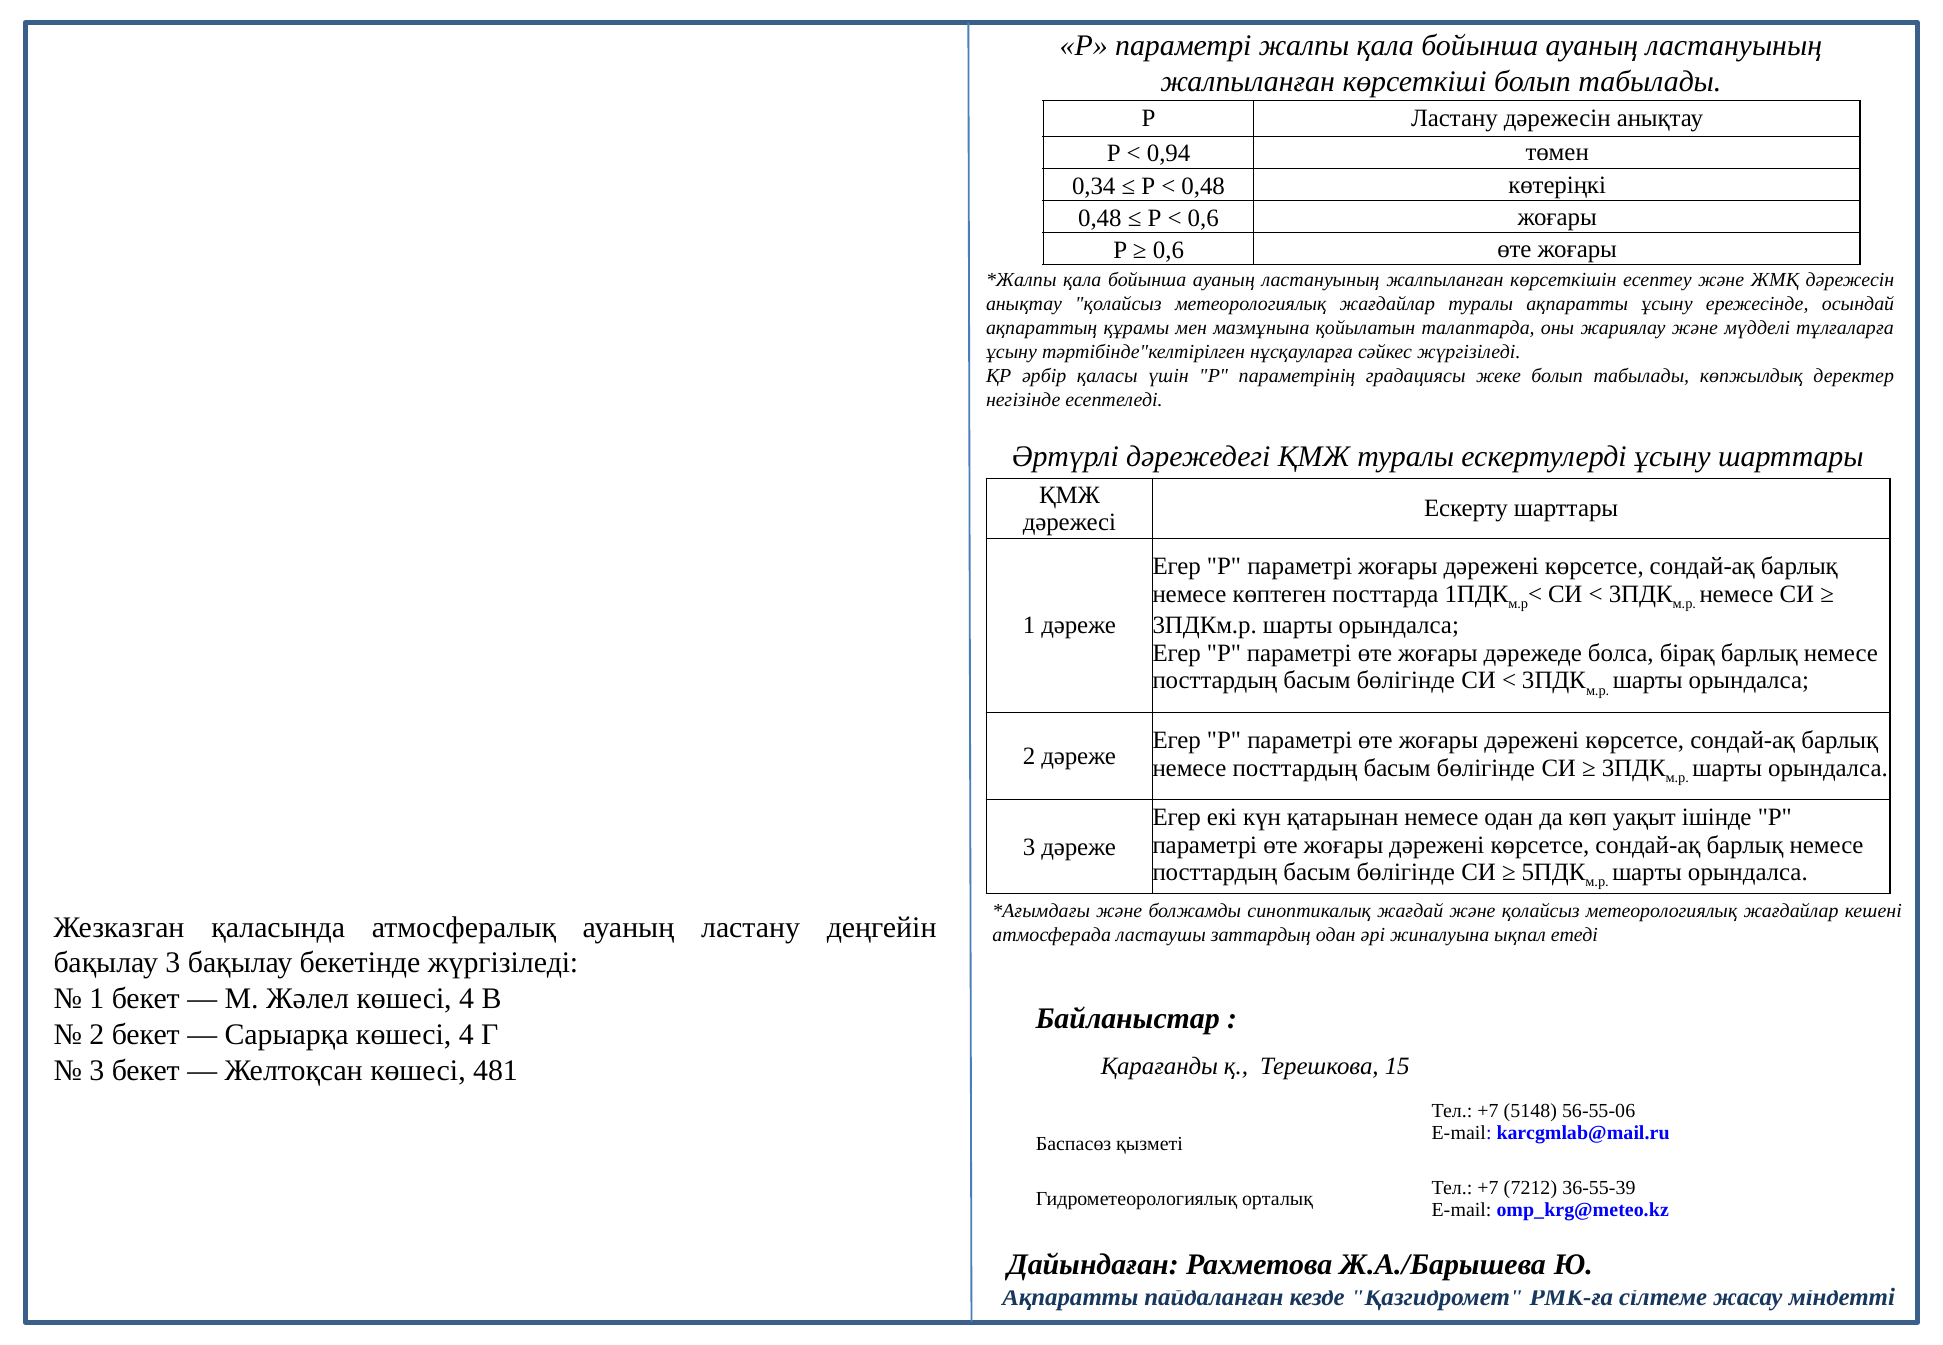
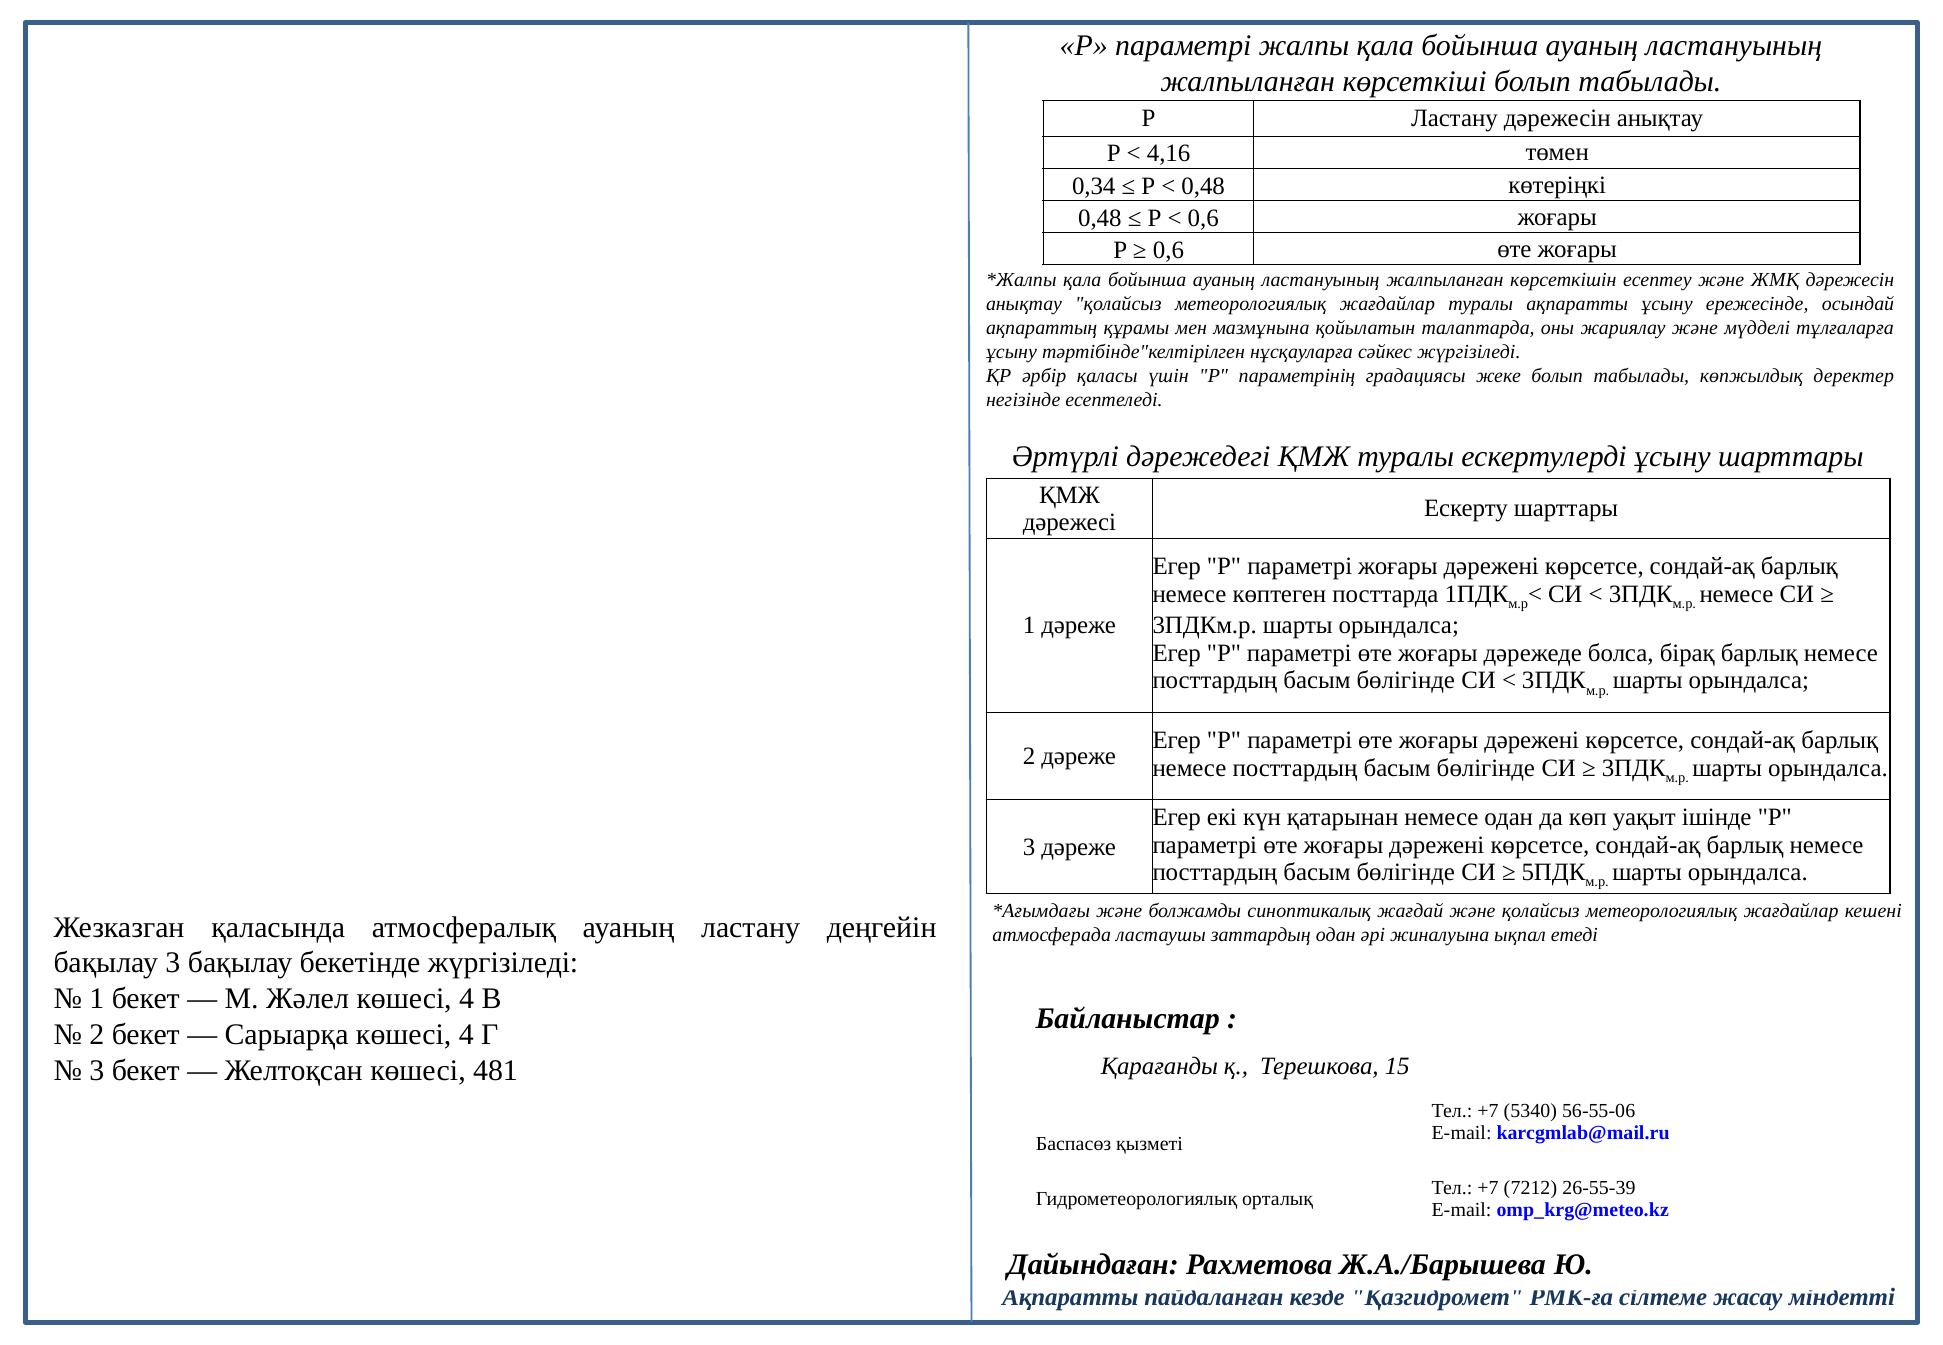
0,94: 0,94 -> 4,16 (1169, 154)
5148: 5148 -> 5340 (1530, 1111)
36-55-39: 36-55-39 -> 26-55-39 (1599, 1188)
